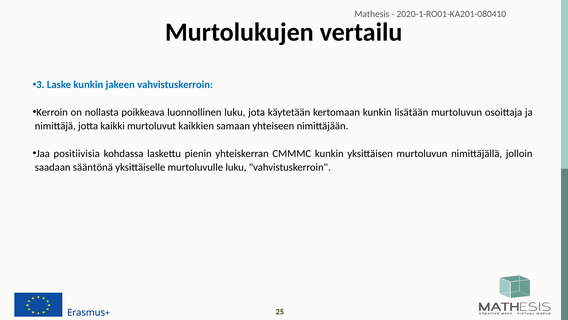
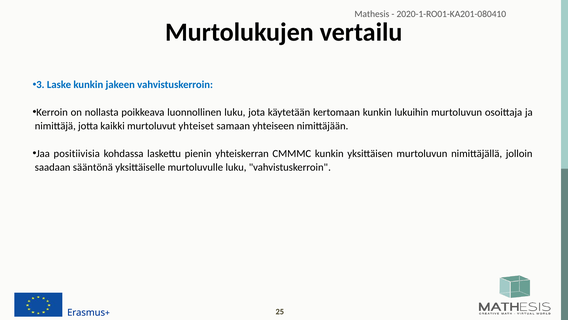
lisätään: lisätään -> lukuihin (411, 112)
kaikkien: kaikkien -> yhteiset (196, 126)
